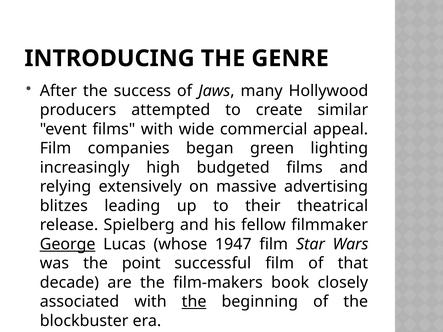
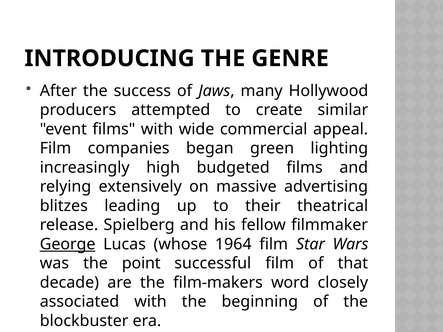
1947: 1947 -> 1964 (233, 244)
book: book -> word (290, 283)
the underline: present -> none (194, 302)
